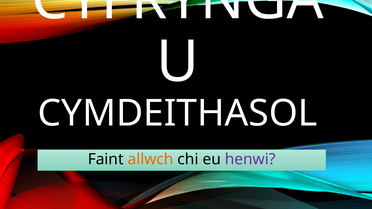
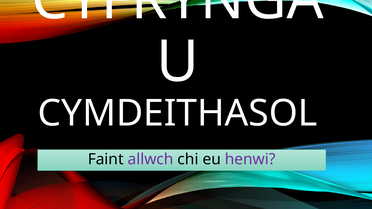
allwch colour: orange -> purple (151, 159)
